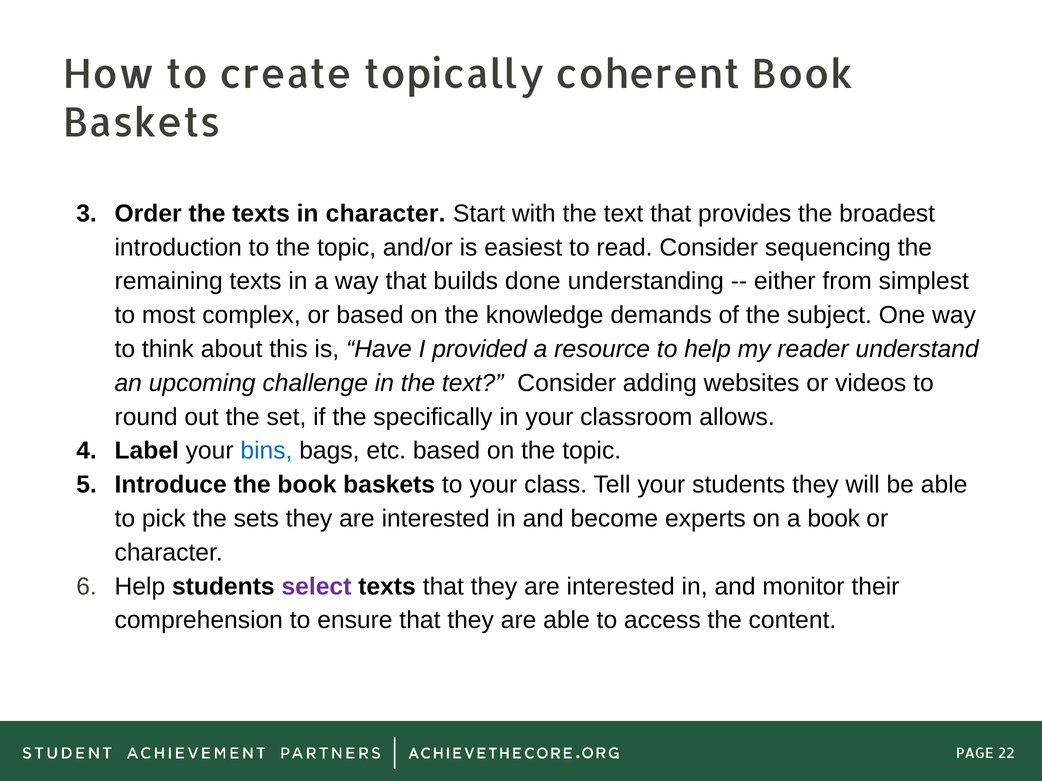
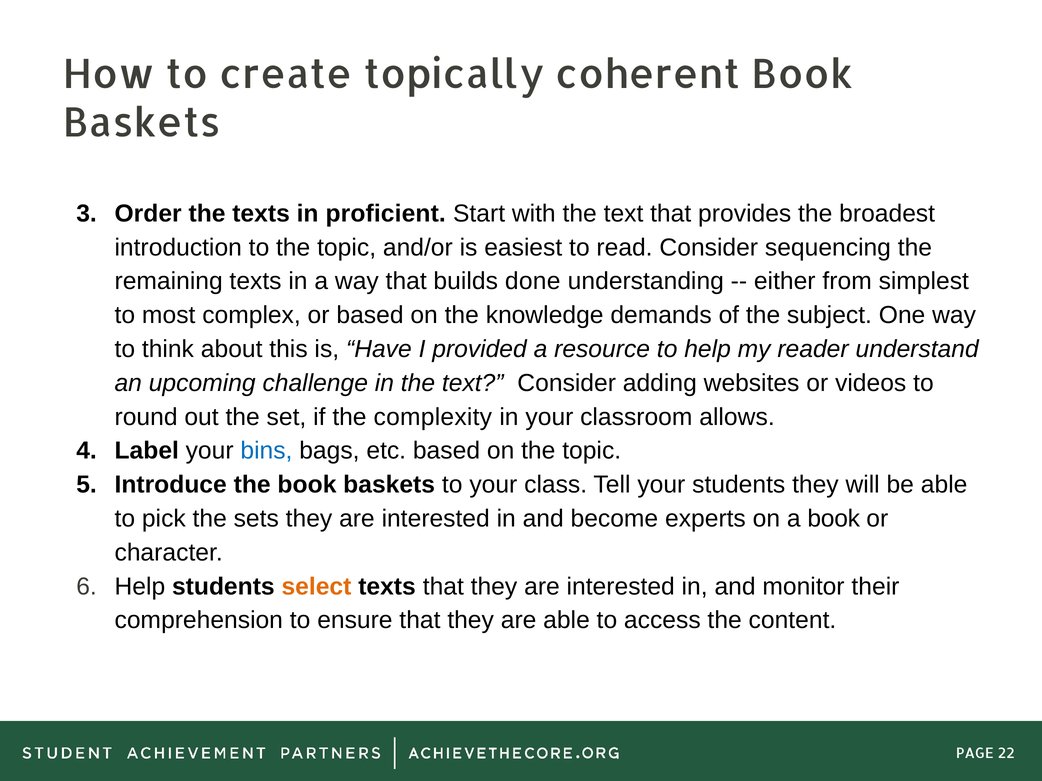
in character: character -> proficient (386, 214)
specifically: specifically -> complexity (433, 417)
select colour: purple -> orange (316, 587)
